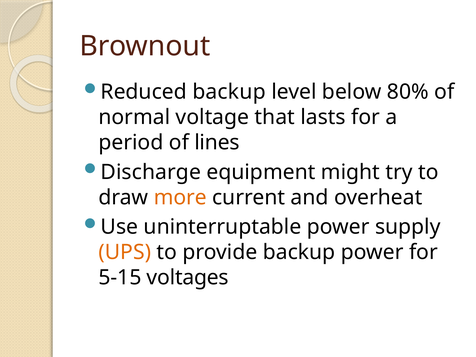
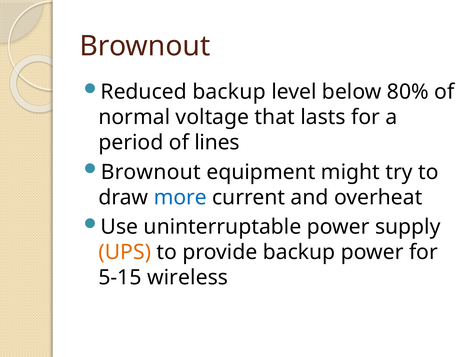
Discharge: Discharge -> Brownout (151, 172)
more colour: orange -> blue (180, 197)
voltages: voltages -> wireless (188, 278)
